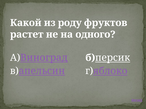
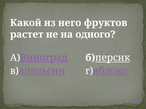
роду: роду -> него (70, 23)
